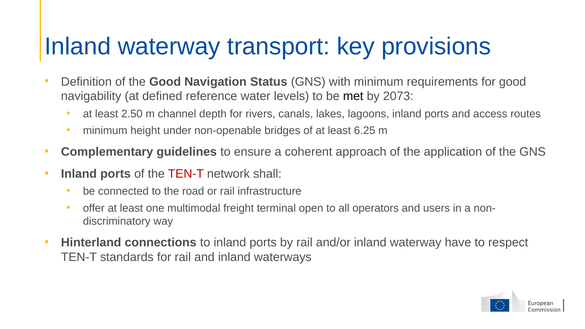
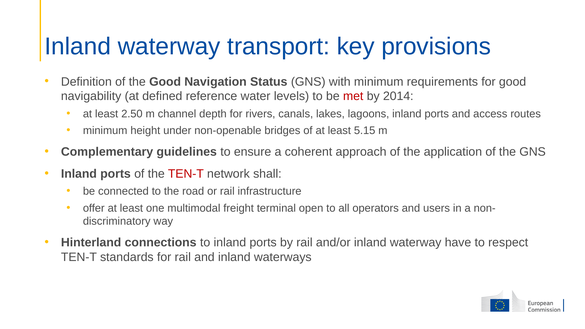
met colour: black -> red (353, 96)
2073: 2073 -> 2014 (398, 96)
6.25: 6.25 -> 5.15 (365, 131)
